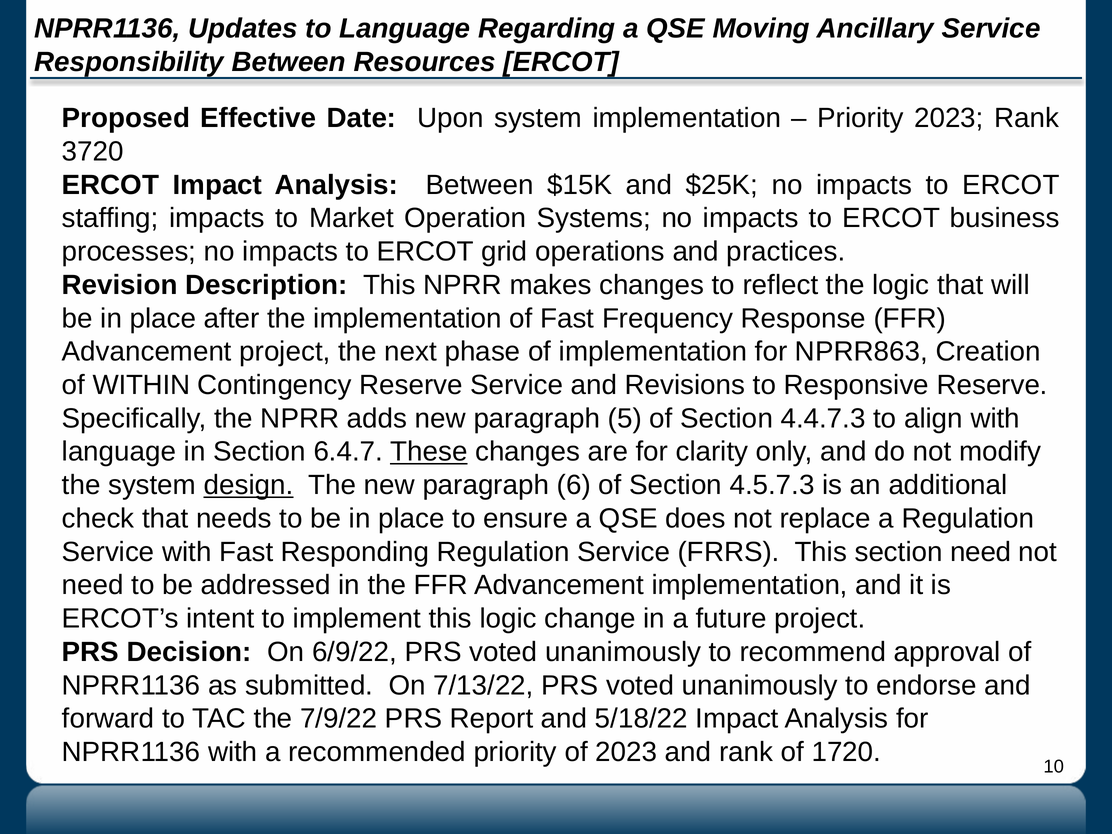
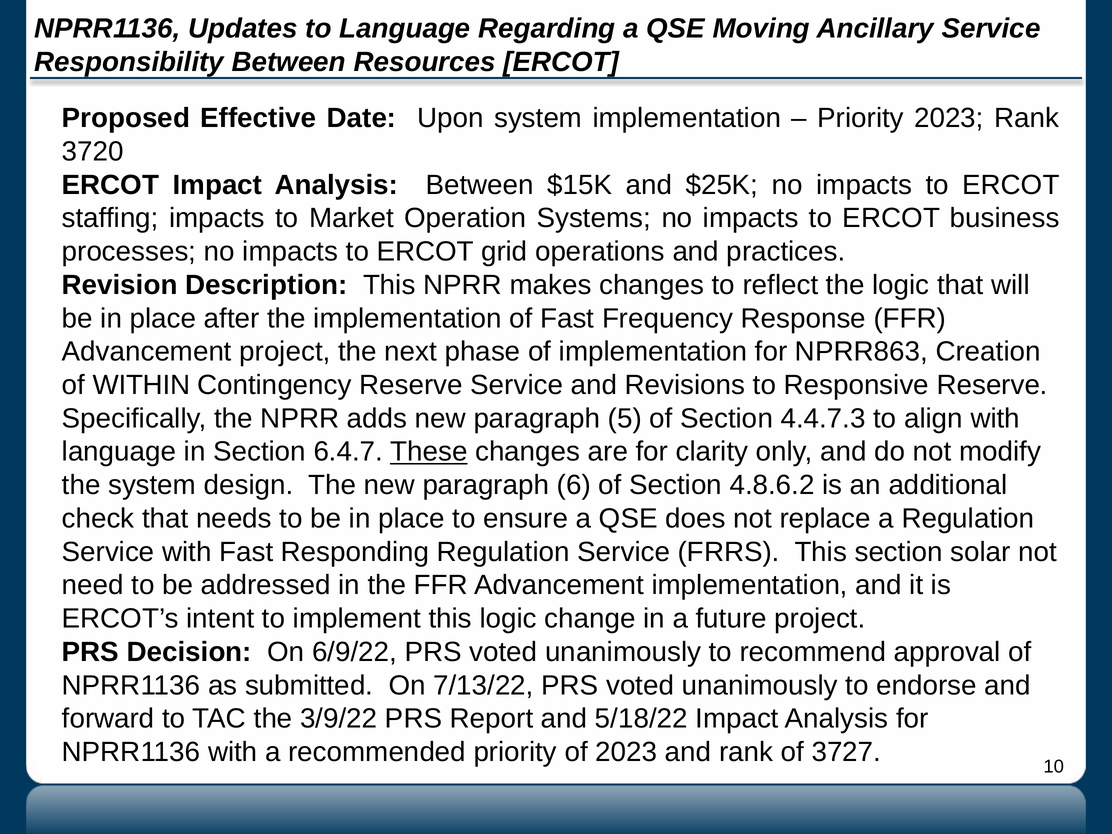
design underline: present -> none (249, 485)
4.5.7.3: 4.5.7.3 -> 4.8.6.2 (772, 485)
section need: need -> solar (981, 552)
7/9/22: 7/9/22 -> 3/9/22 (339, 719)
1720: 1720 -> 3727 (846, 752)
